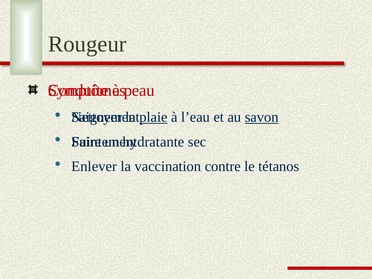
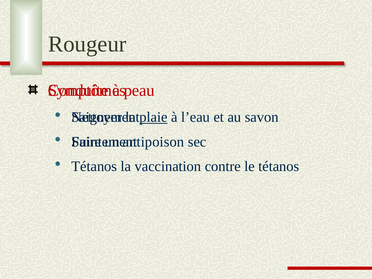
savon underline: present -> none (262, 117)
hydratante: hydratante -> antipoison (153, 142)
Enlever: Enlever -> Tétanos (94, 166)
